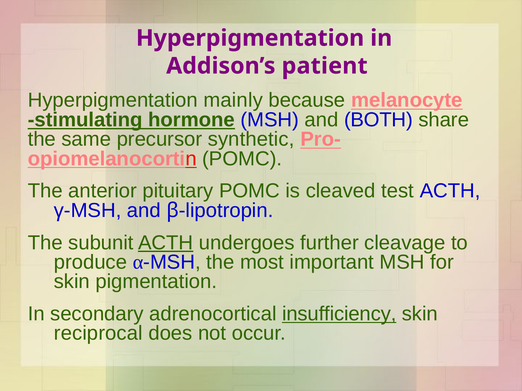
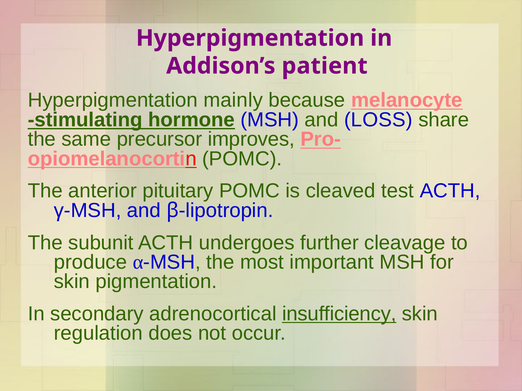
BOTH: BOTH -> LOSS (378, 120)
synthetic: synthetic -> improves (251, 139)
ACTH underline: present -> none (166, 243)
reciprocal: reciprocal -> regulation (98, 334)
